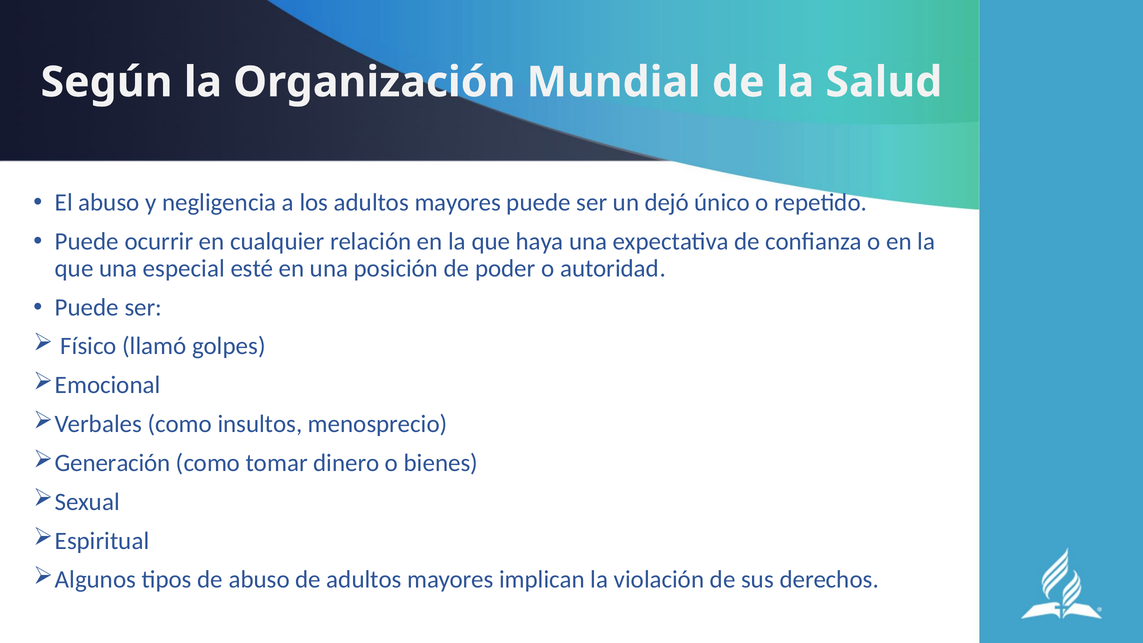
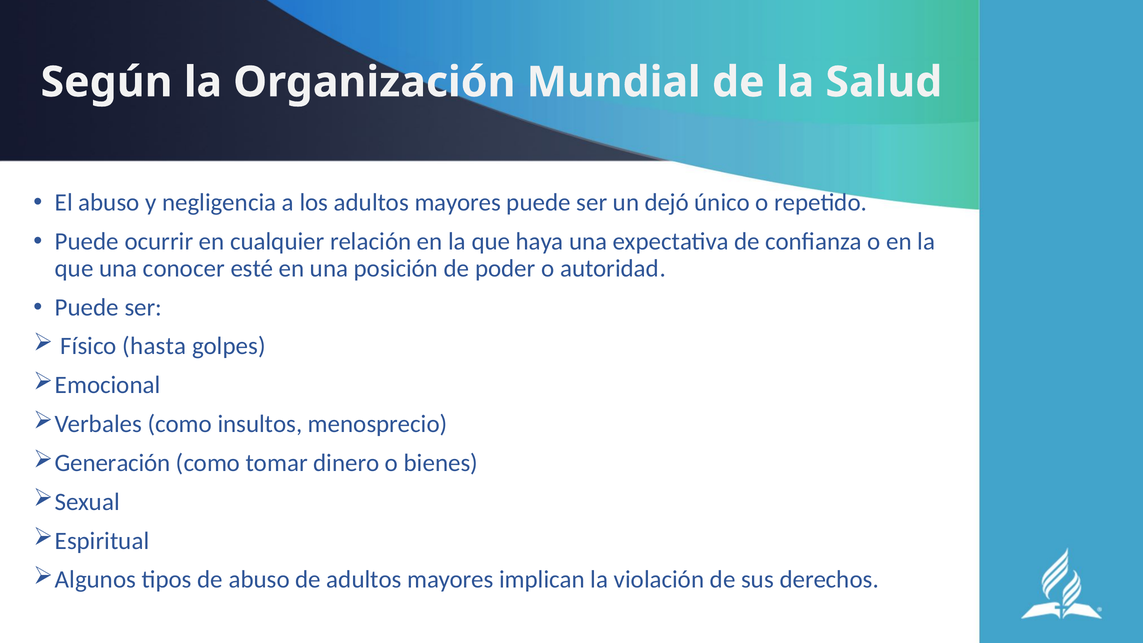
especial: especial -> conocer (184, 268)
llamó: llamó -> hasta (154, 346)
